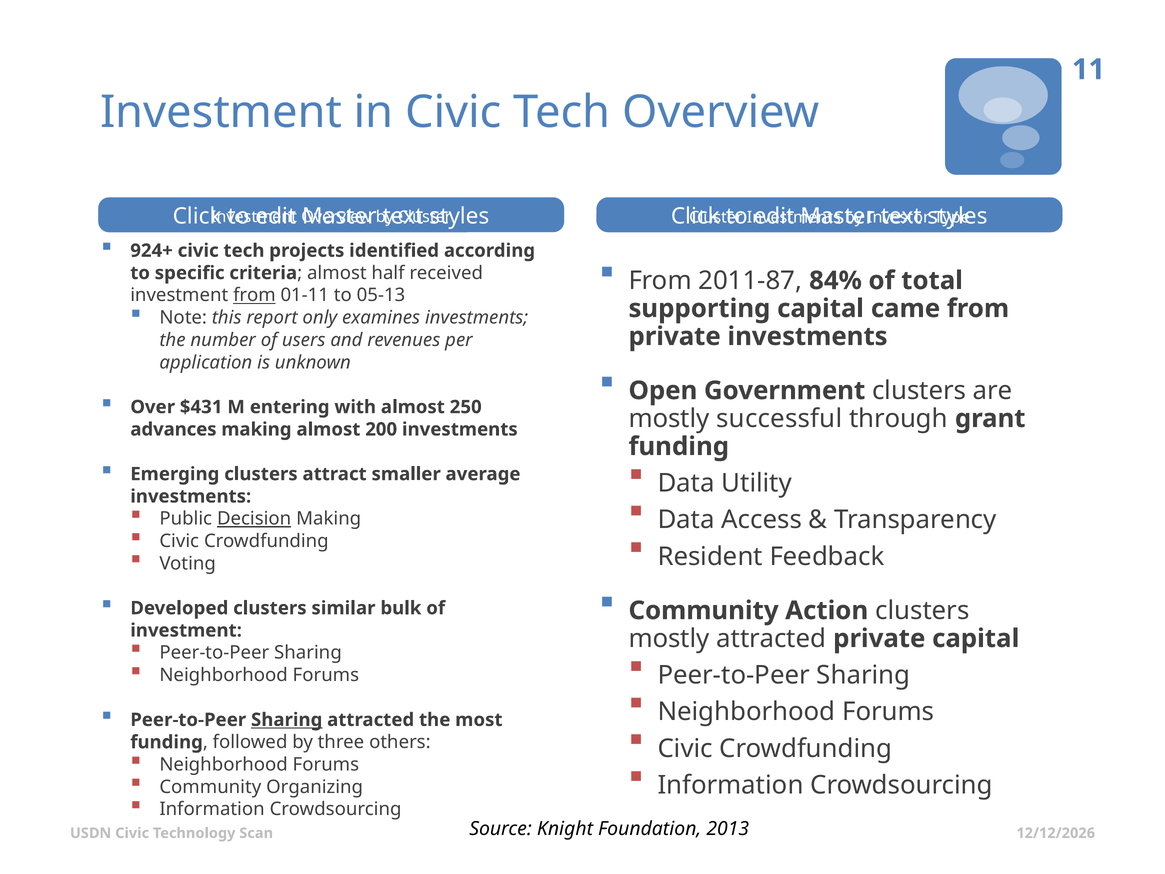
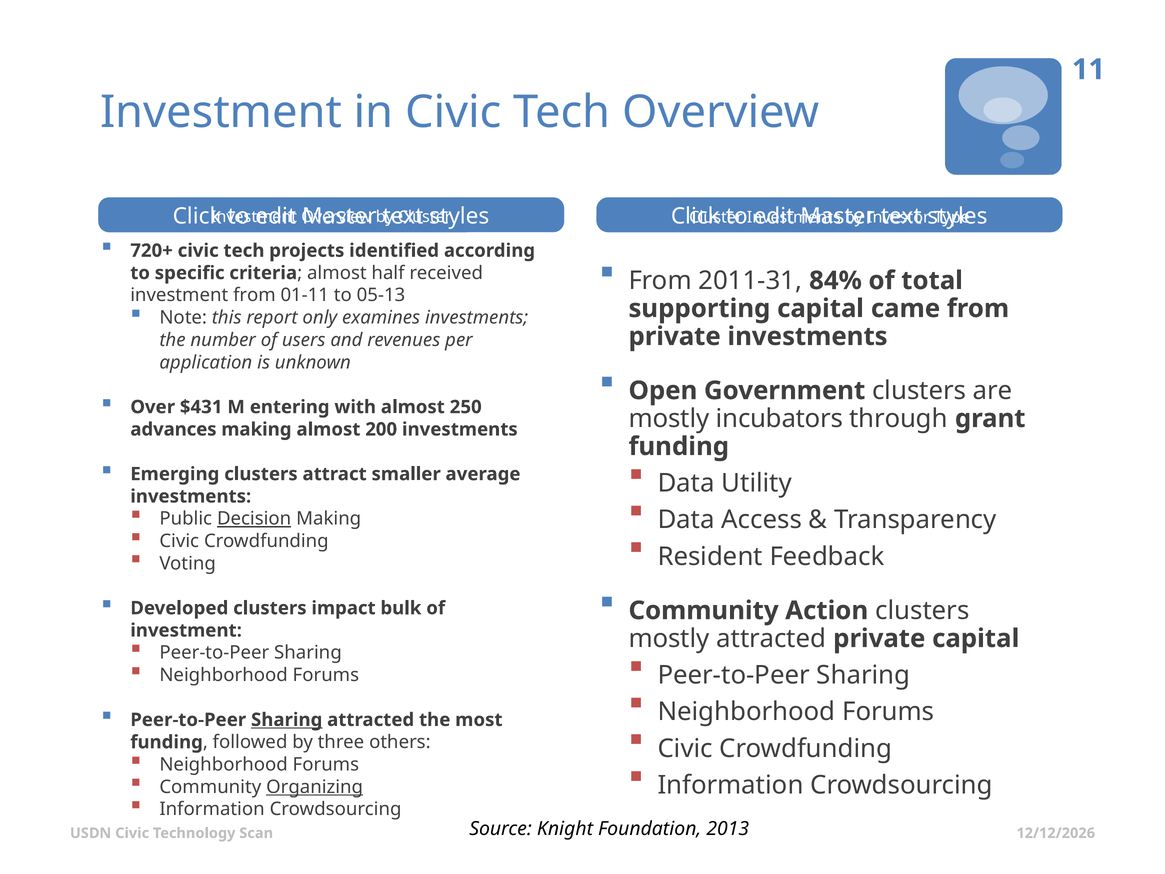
924+: 924+ -> 720+ (152, 251)
2011-87: 2011-87 -> 2011-31 (750, 281)
from underline: present -> none (254, 295)
successful: successful -> incubators (780, 418)
similar: similar -> impact (343, 608)
Organizing underline: none -> present (315, 787)
